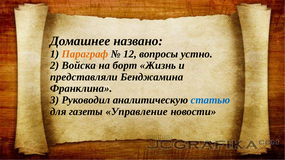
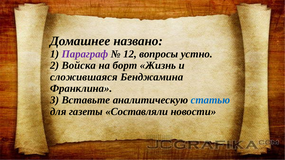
Параграф colour: orange -> purple (85, 54)
представляли: представляли -> сложившаяся (84, 77)
Руководил: Руководил -> Вставьте (86, 100)
Управление: Управление -> Составляли (137, 112)
